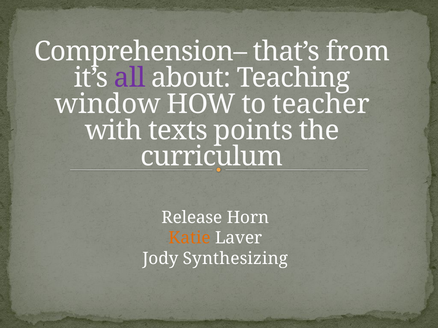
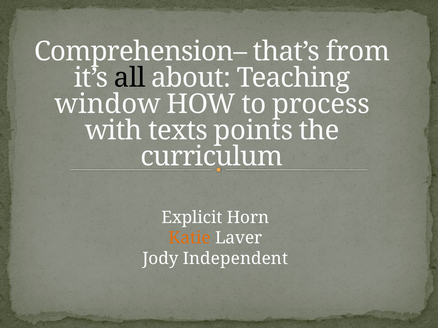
all colour: purple -> black (130, 78)
teacher: teacher -> process (321, 104)
Release: Release -> Explicit (192, 218)
Synthesizing: Synthesizing -> Independent (235, 259)
